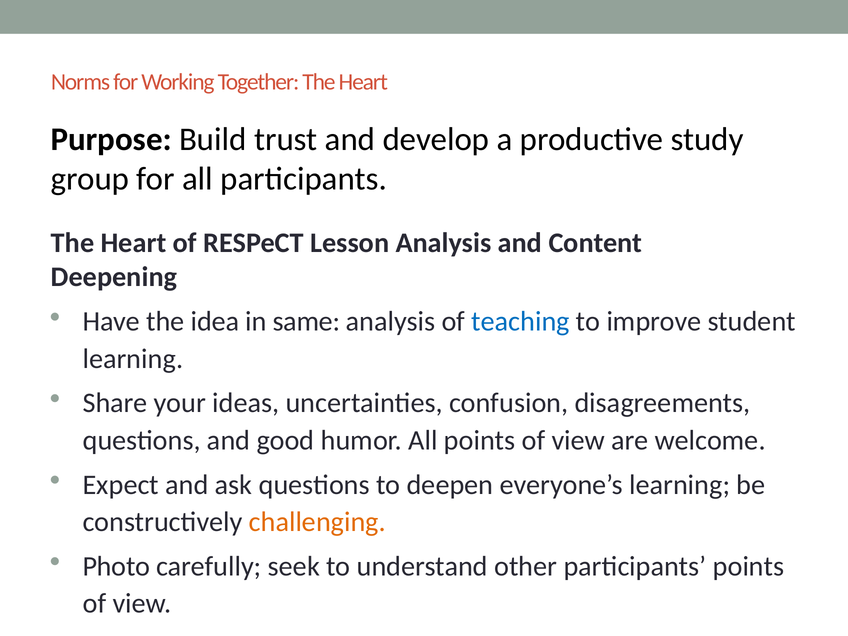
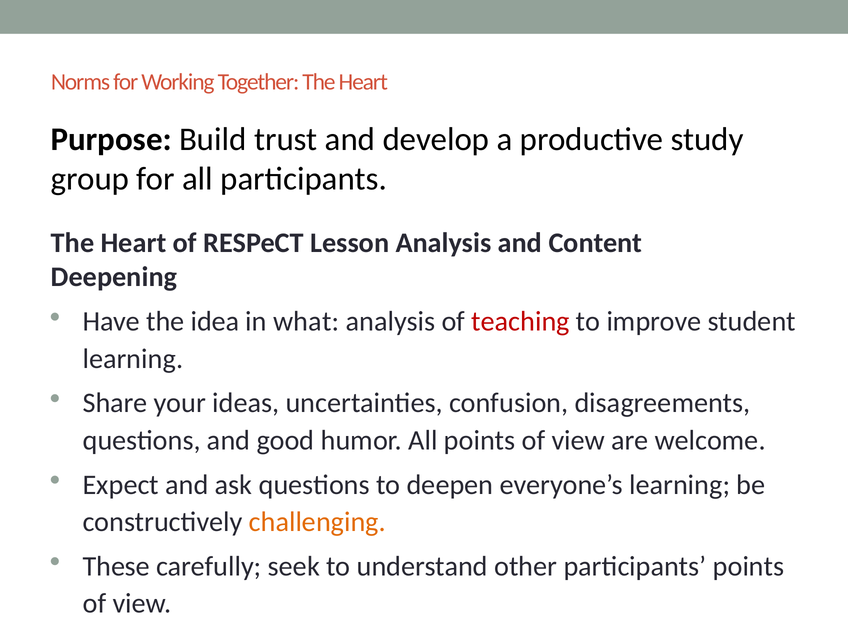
same: same -> what (306, 321)
teaching colour: blue -> red (521, 321)
Photo: Photo -> These (116, 566)
